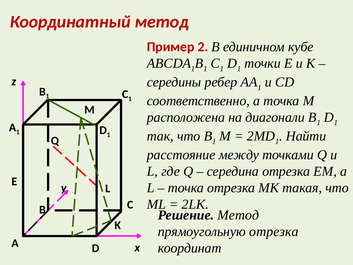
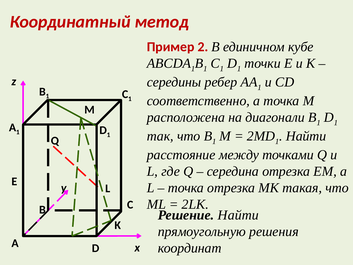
Решение Метод: Метод -> Найти (238, 215)
прямоугольную отрезка: отрезка -> решения (274, 231)
